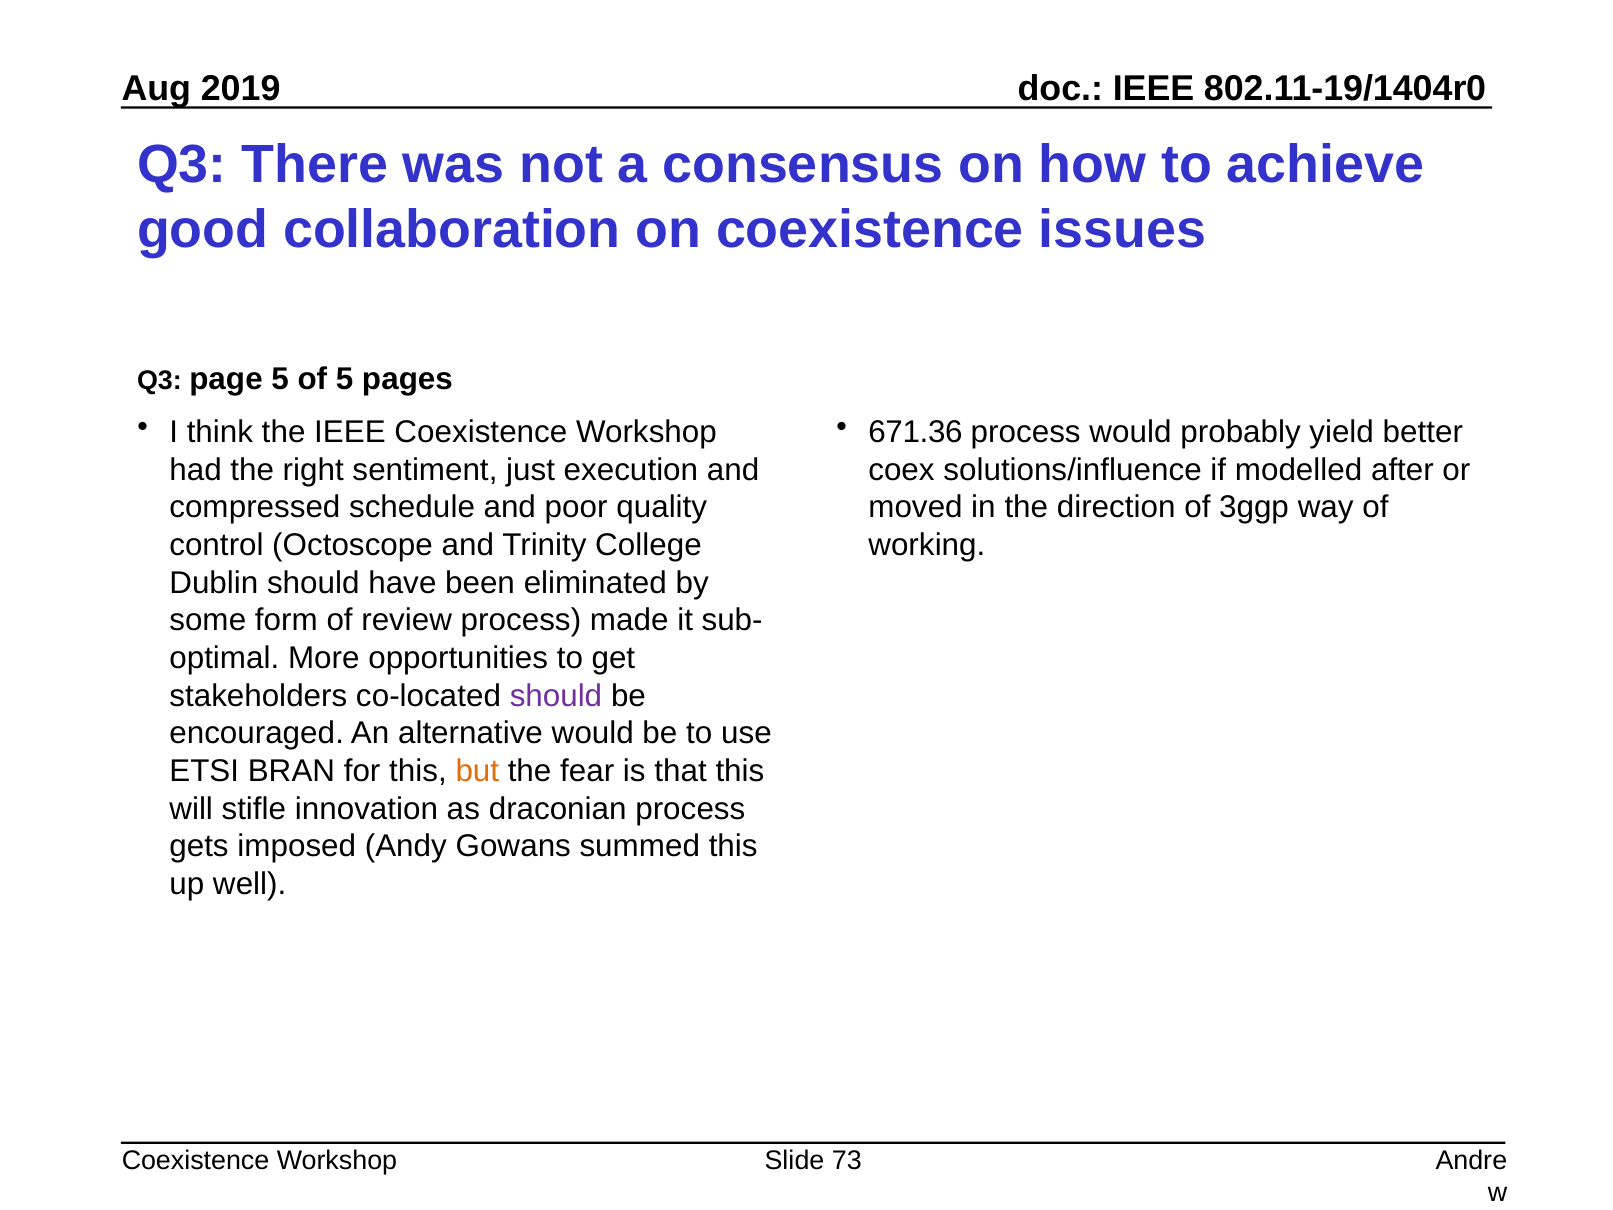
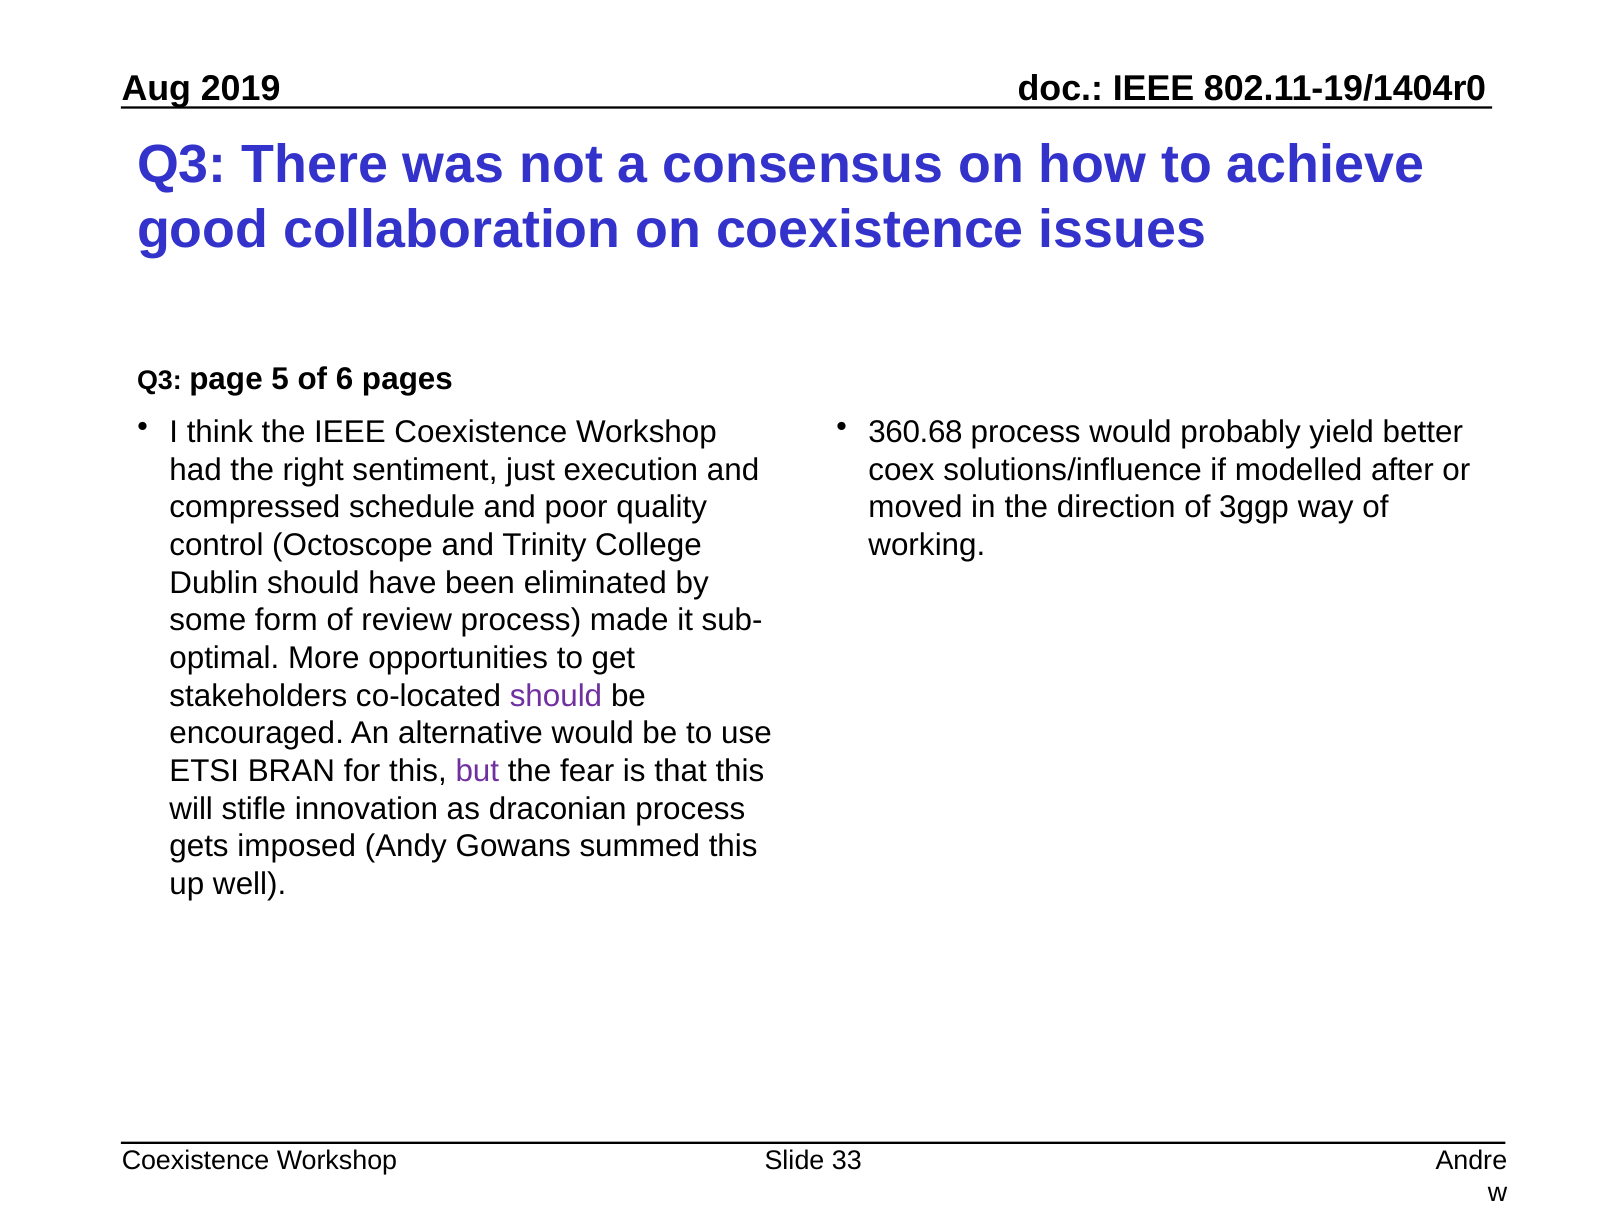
of 5: 5 -> 6 (345, 379)
671.36: 671.36 -> 360.68 (915, 432)
but colour: orange -> purple (477, 771)
73: 73 -> 33 (847, 1160)
